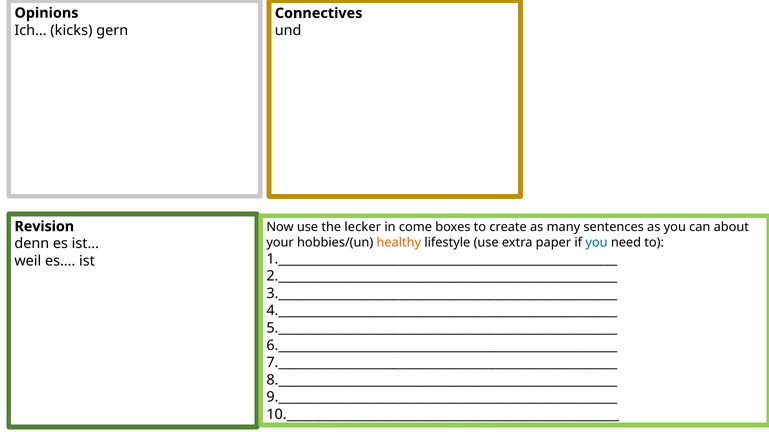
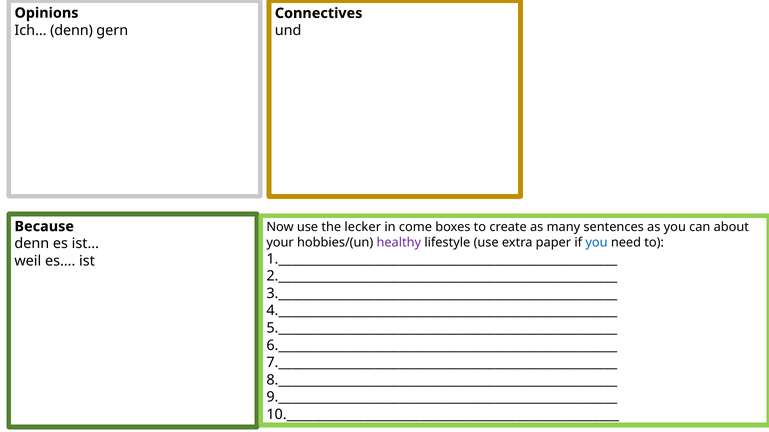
Ich… kicks: kicks -> denn (72, 30)
Revision: Revision -> Because (44, 227)
healthy colour: orange -> purple (399, 243)
